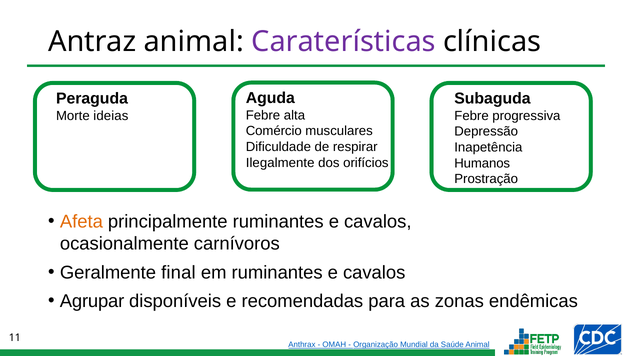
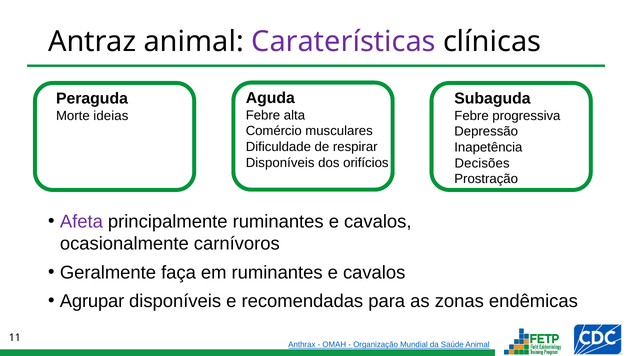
Ilegalmente: Ilegalmente -> Disponíveis (280, 162)
Humanos: Humanos -> Decisões (482, 163)
Afeta colour: orange -> purple (81, 221)
final: final -> faça (179, 272)
